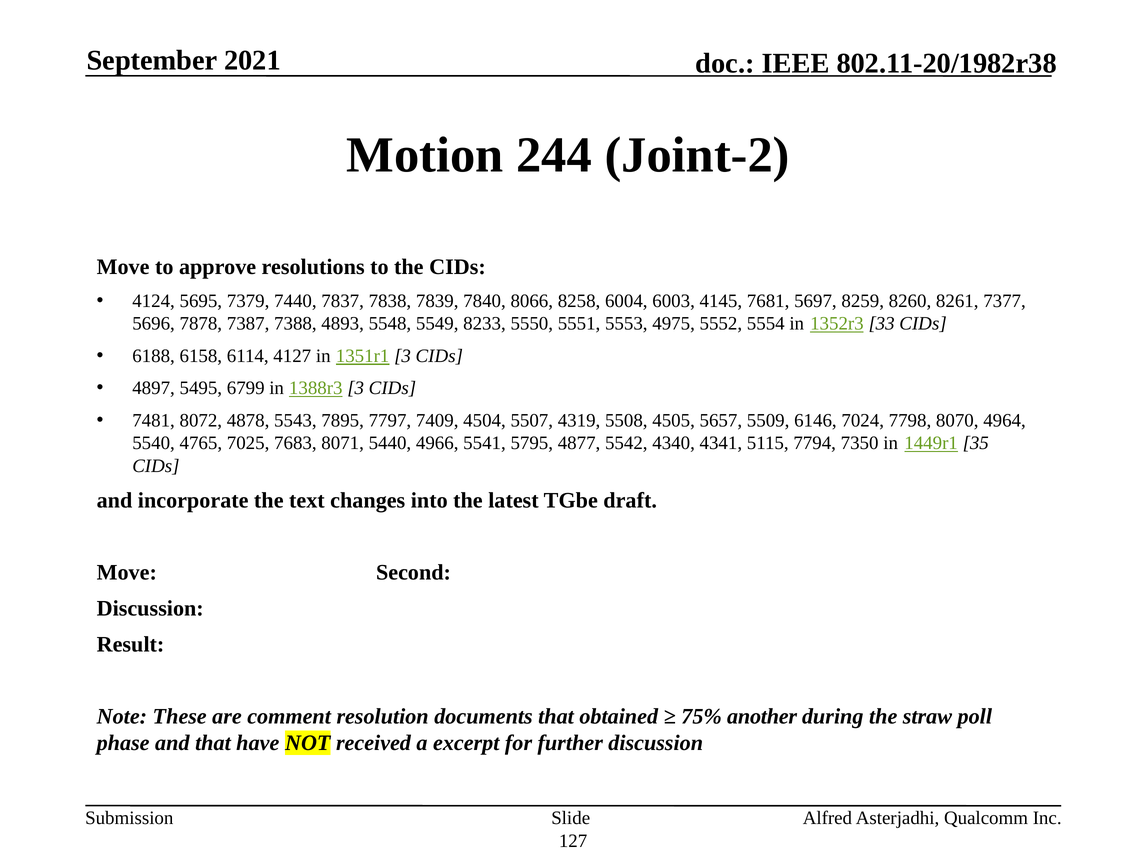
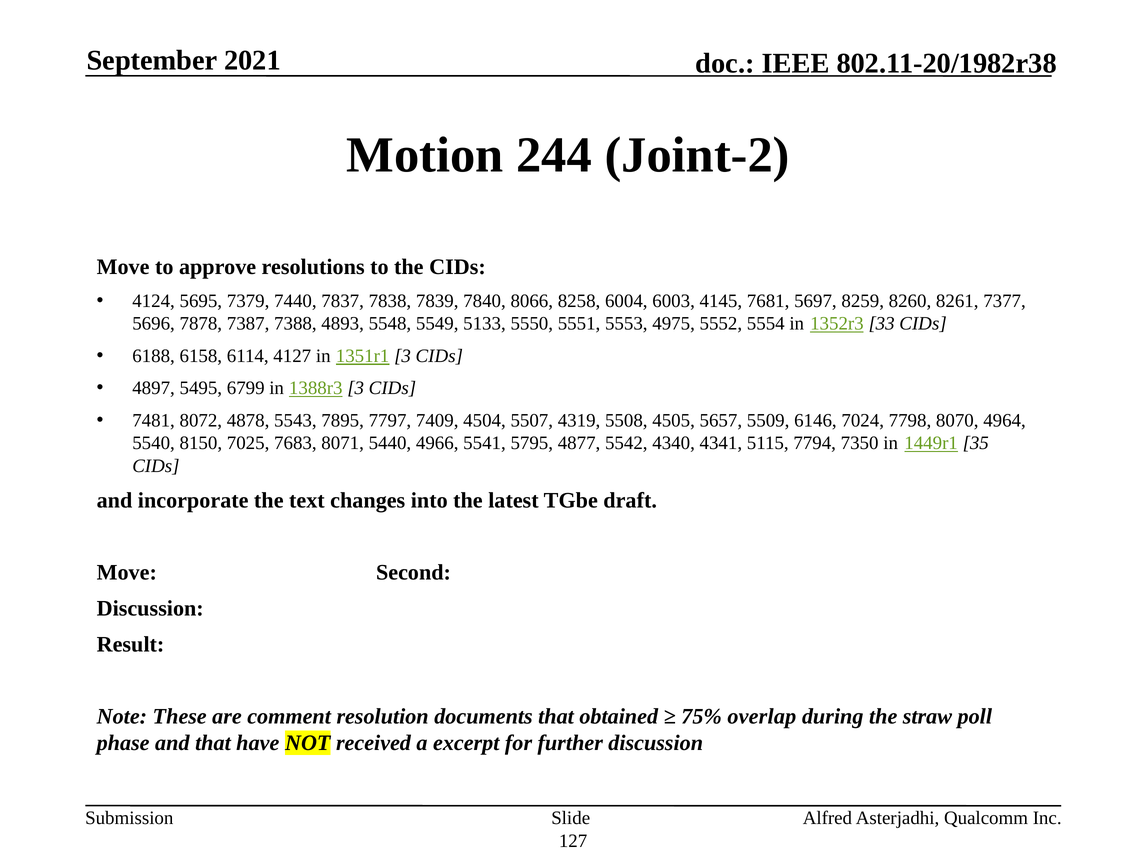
8233: 8233 -> 5133 (484, 324)
4765: 4765 -> 8150 (201, 443)
another: another -> overlap (762, 716)
